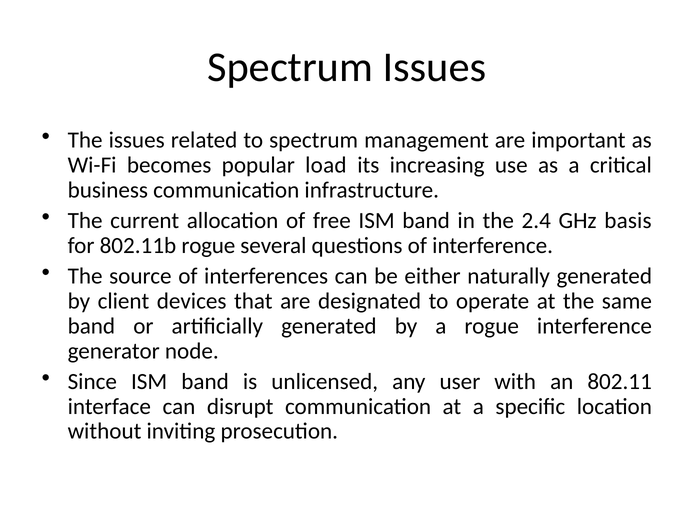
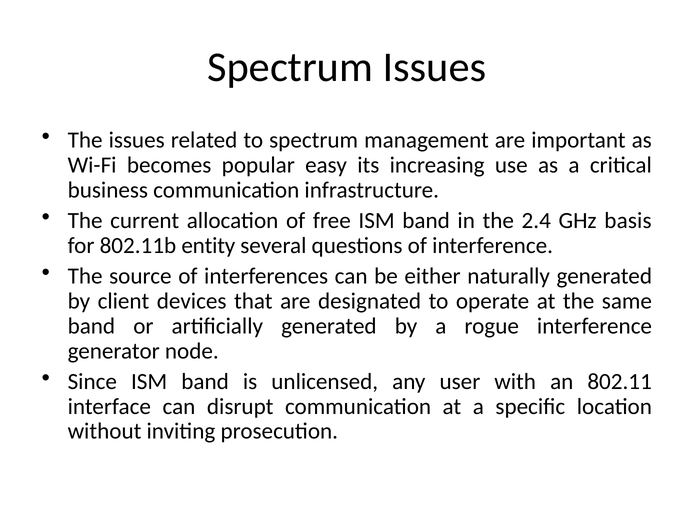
load: load -> easy (326, 165)
802.11b rogue: rogue -> entity (208, 246)
